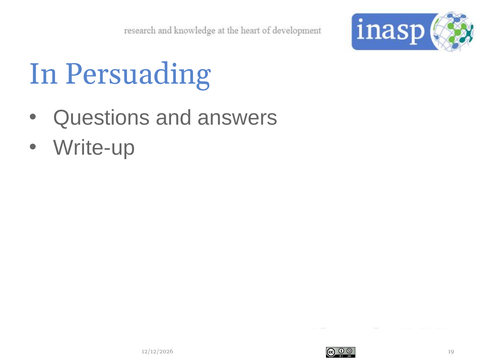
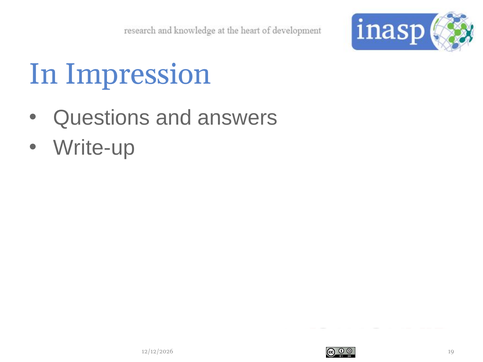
Persuading: Persuading -> Impression (138, 74)
